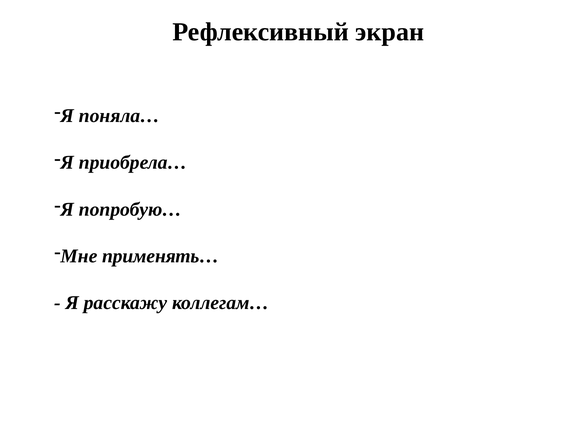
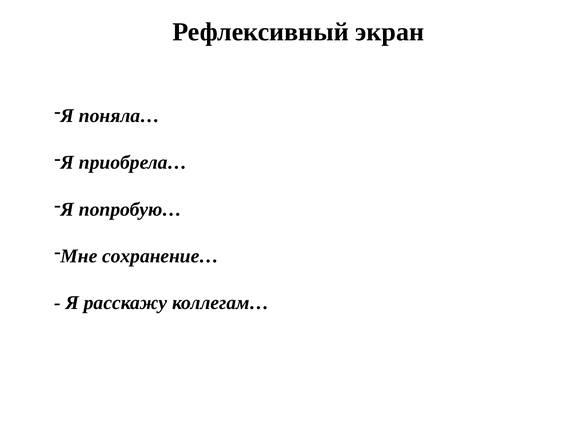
применять…: применять… -> сохранение… (161, 256)
